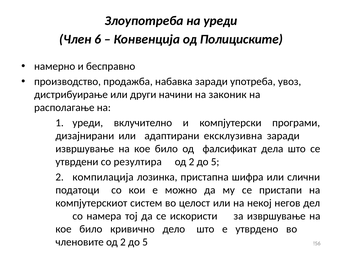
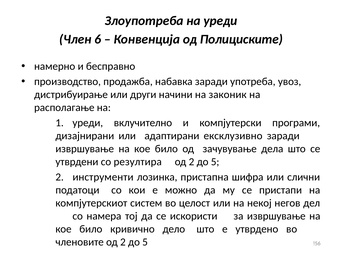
ексклузивна: ексклузивна -> ексклузивно (233, 136)
фалсификат: фалсификат -> зачувување (230, 149)
компилација: компилација -> инструменти (103, 178)
